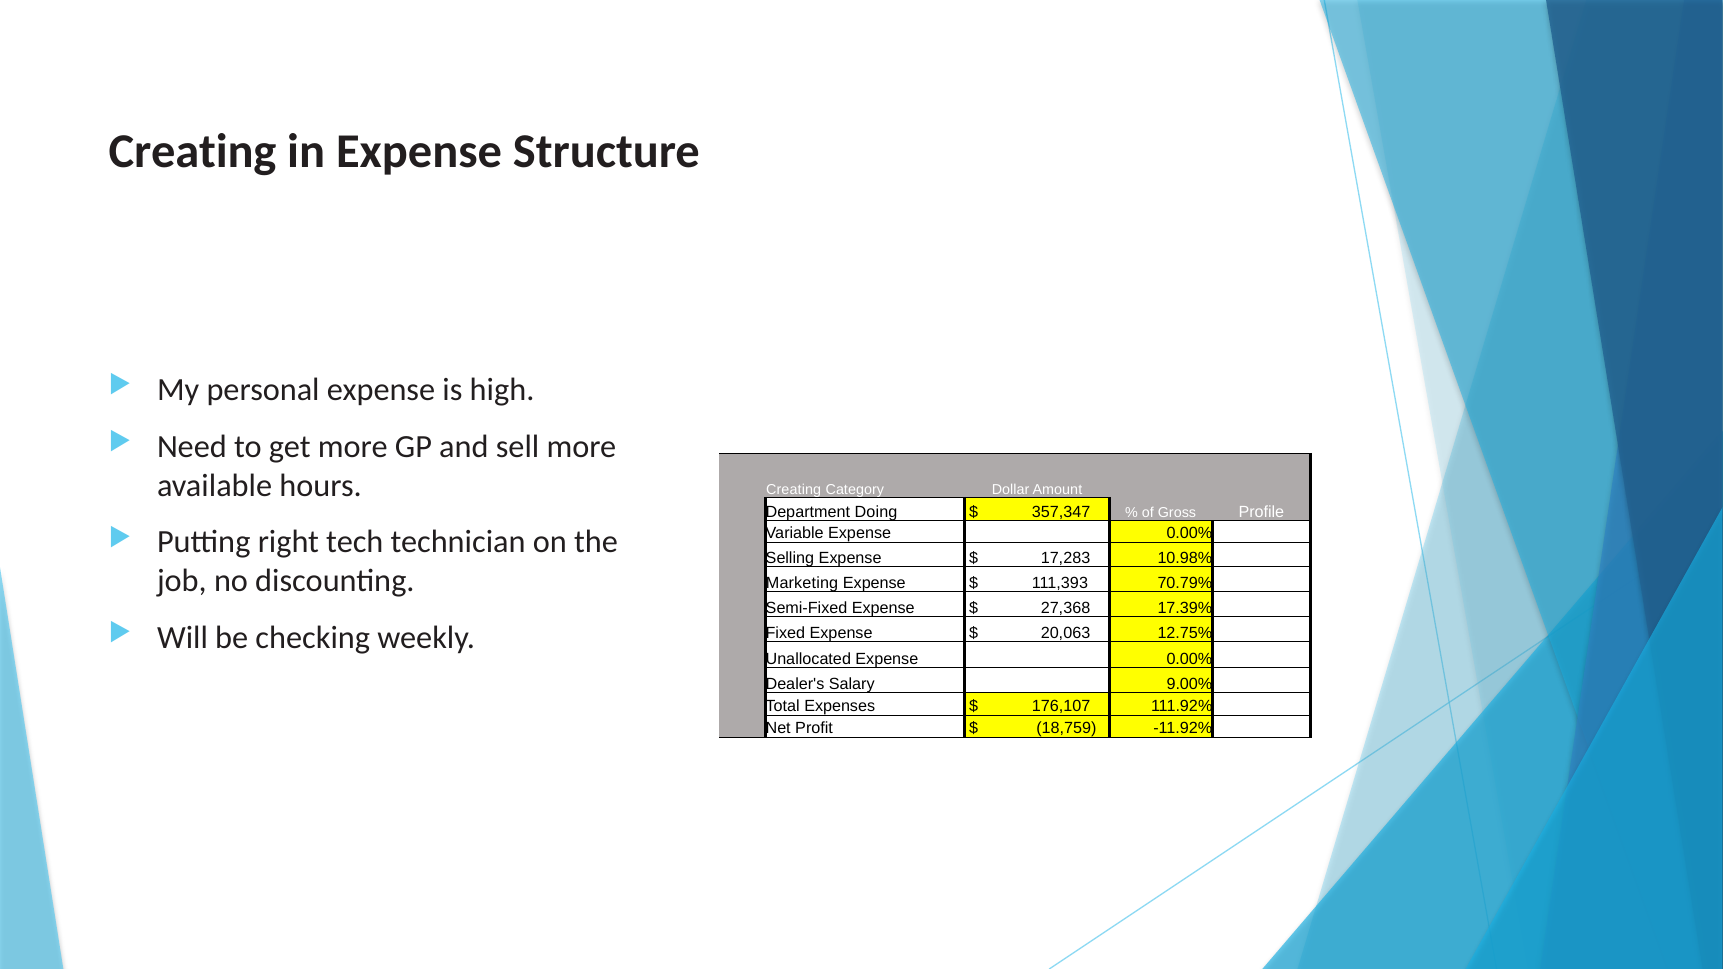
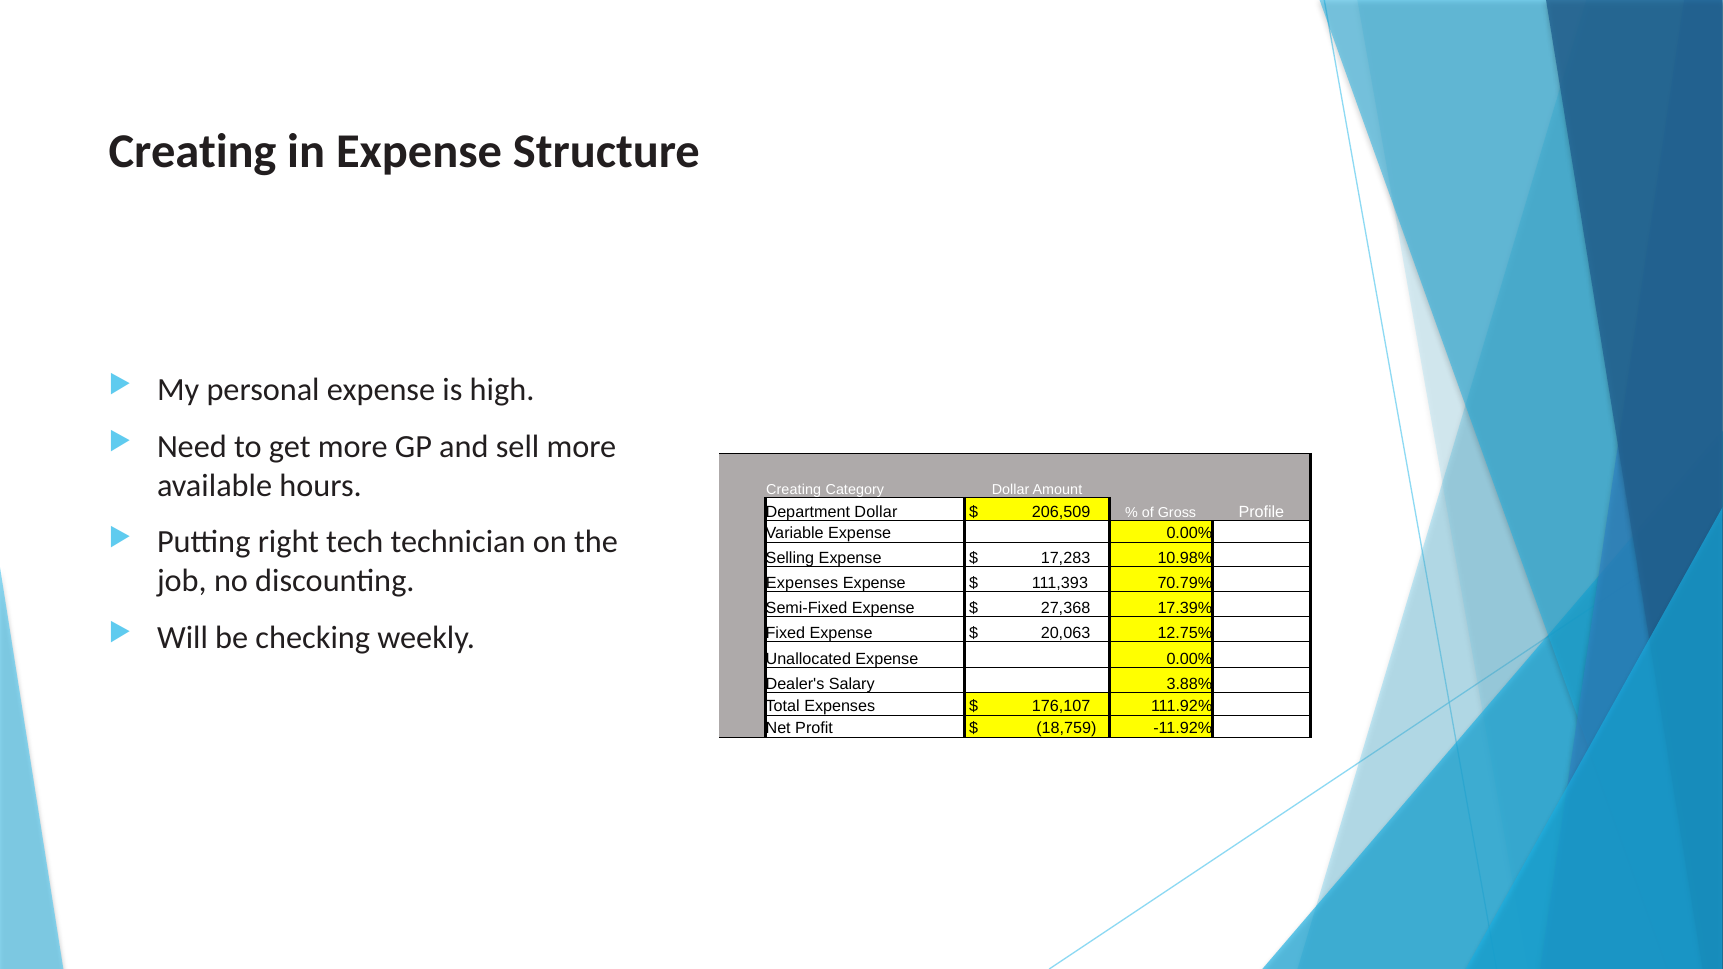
Department Doing: Doing -> Dollar (876, 512)
357,347: 357,347 -> 206,509 (1061, 512)
Marketing: Marketing -> Expenses (802, 583)
9.00%: 9.00% -> 3.88% (1189, 684)
